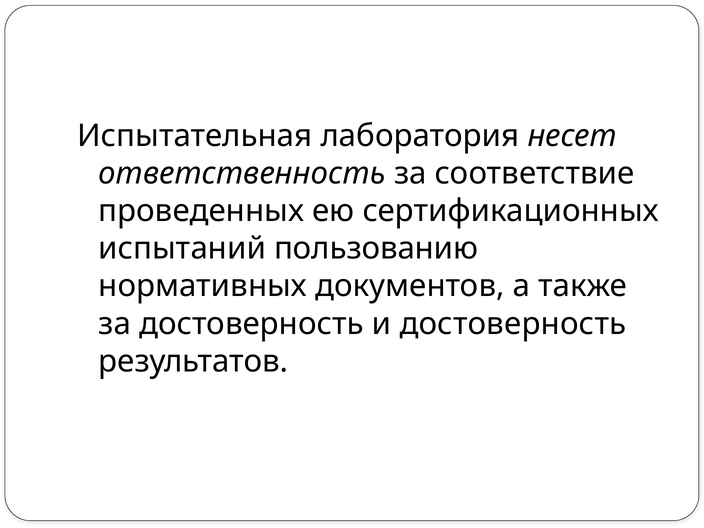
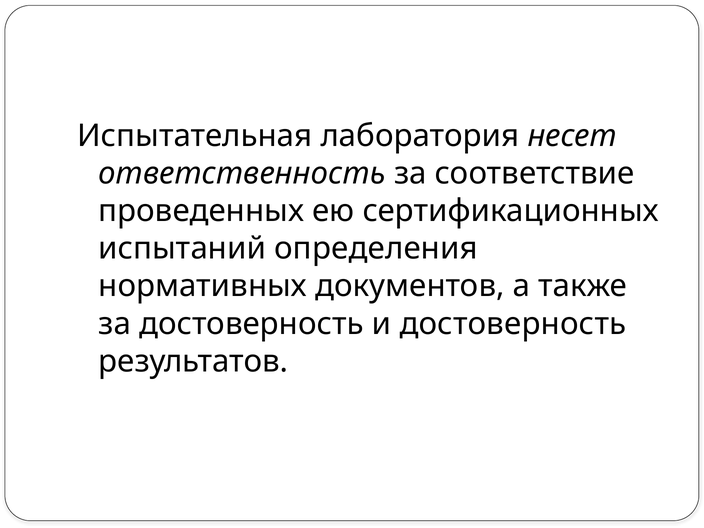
пользованию: пользованию -> определения (376, 249)
